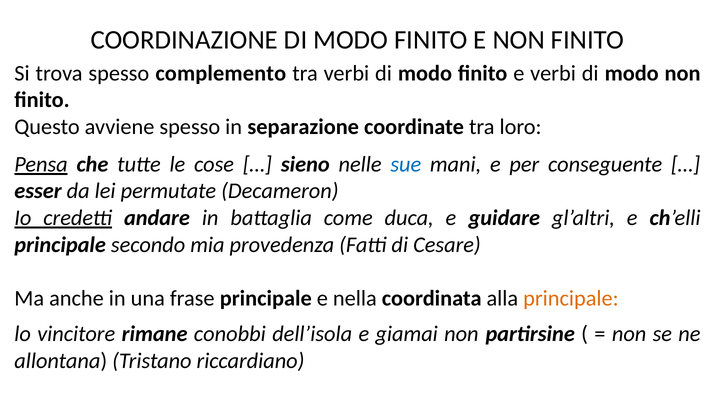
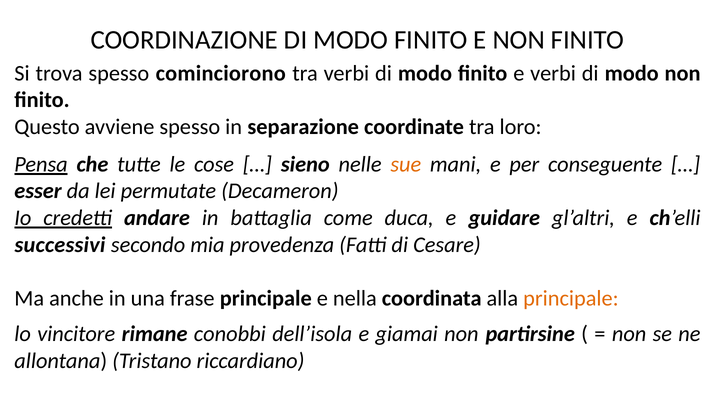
complemento: complemento -> cominciorono (221, 73)
sue colour: blue -> orange (406, 164)
principale: principale -> successivi (60, 245)
